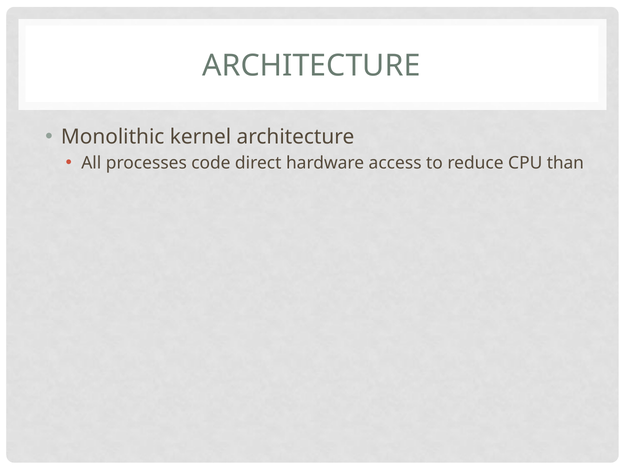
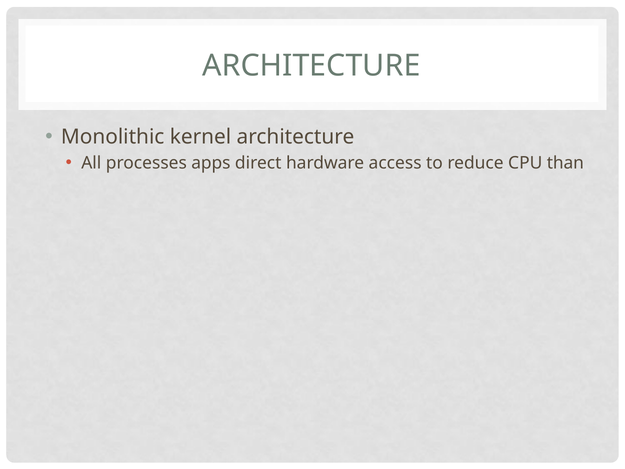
code: code -> apps (211, 163)
